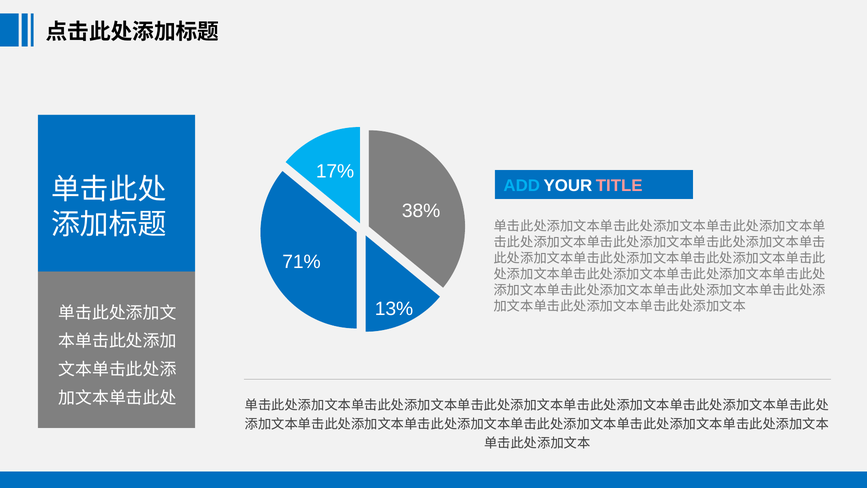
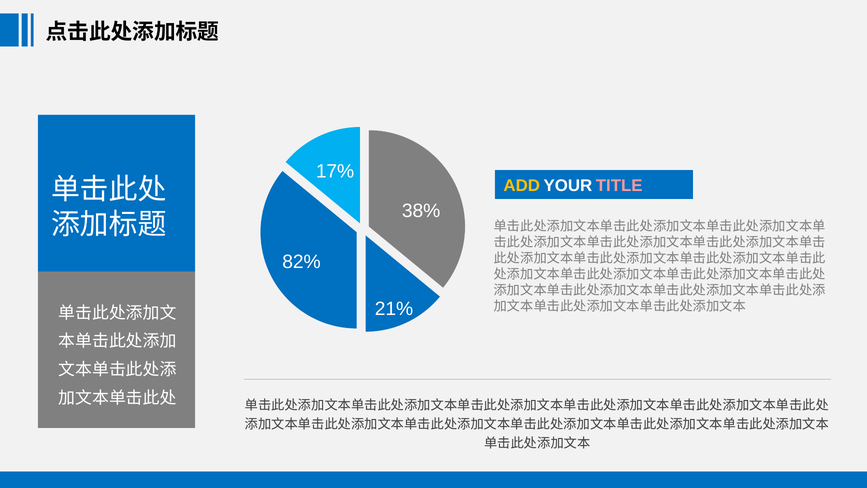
ADD colour: light blue -> yellow (522, 186)
71%: 71% -> 82% (301, 262)
13%: 13% -> 21% (394, 308)
